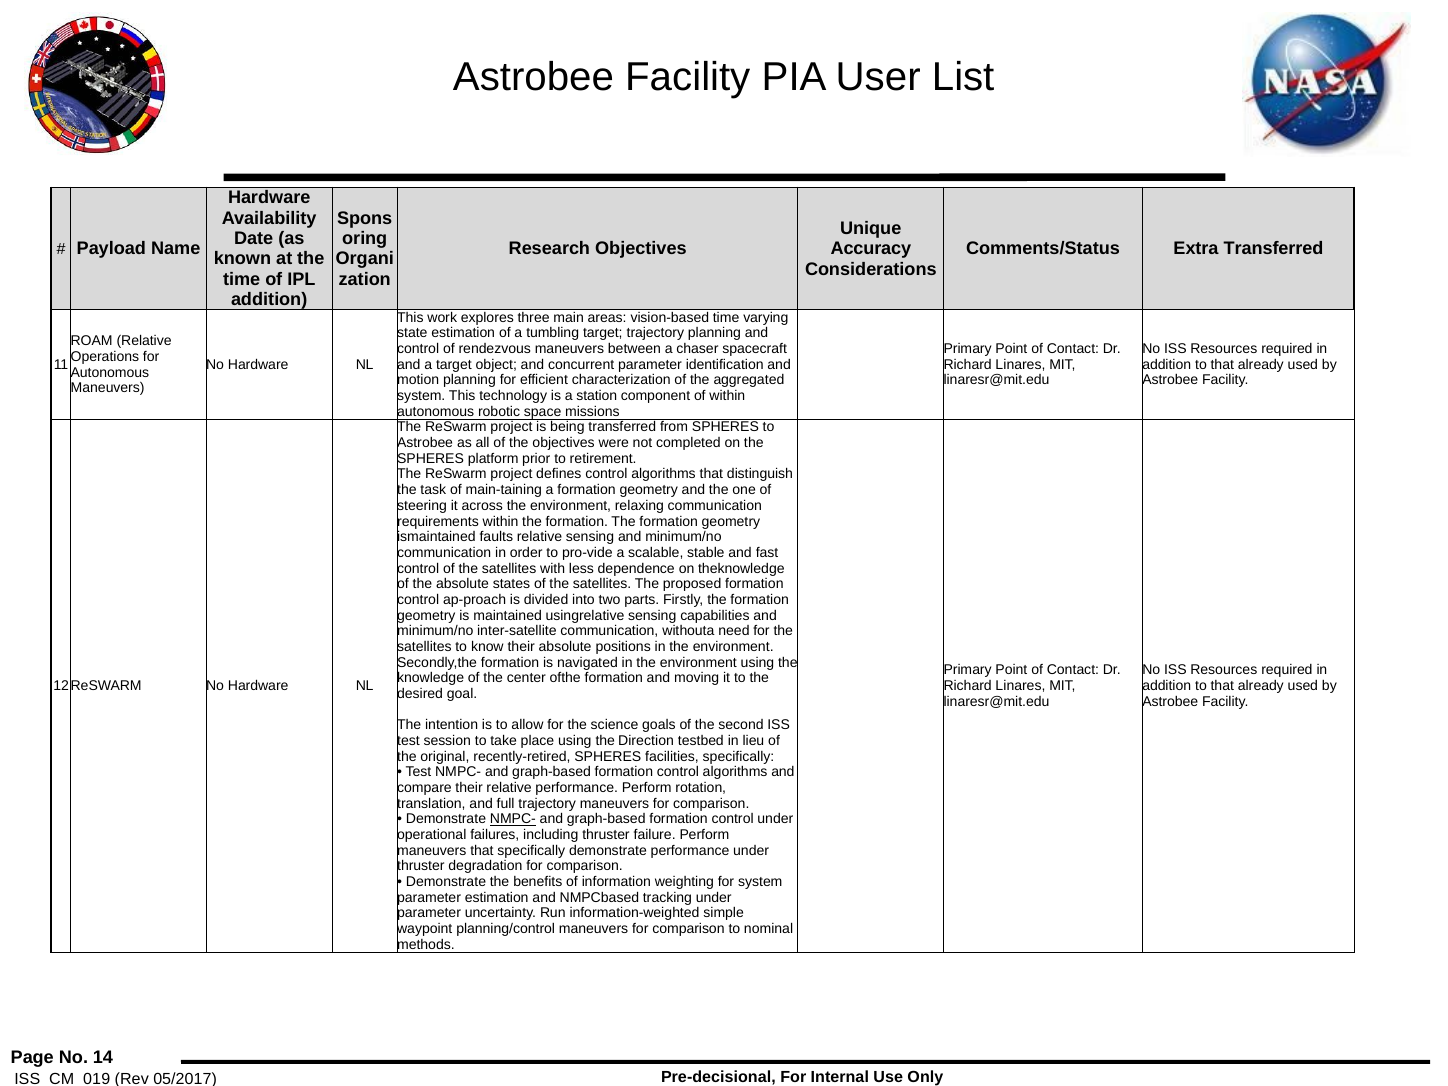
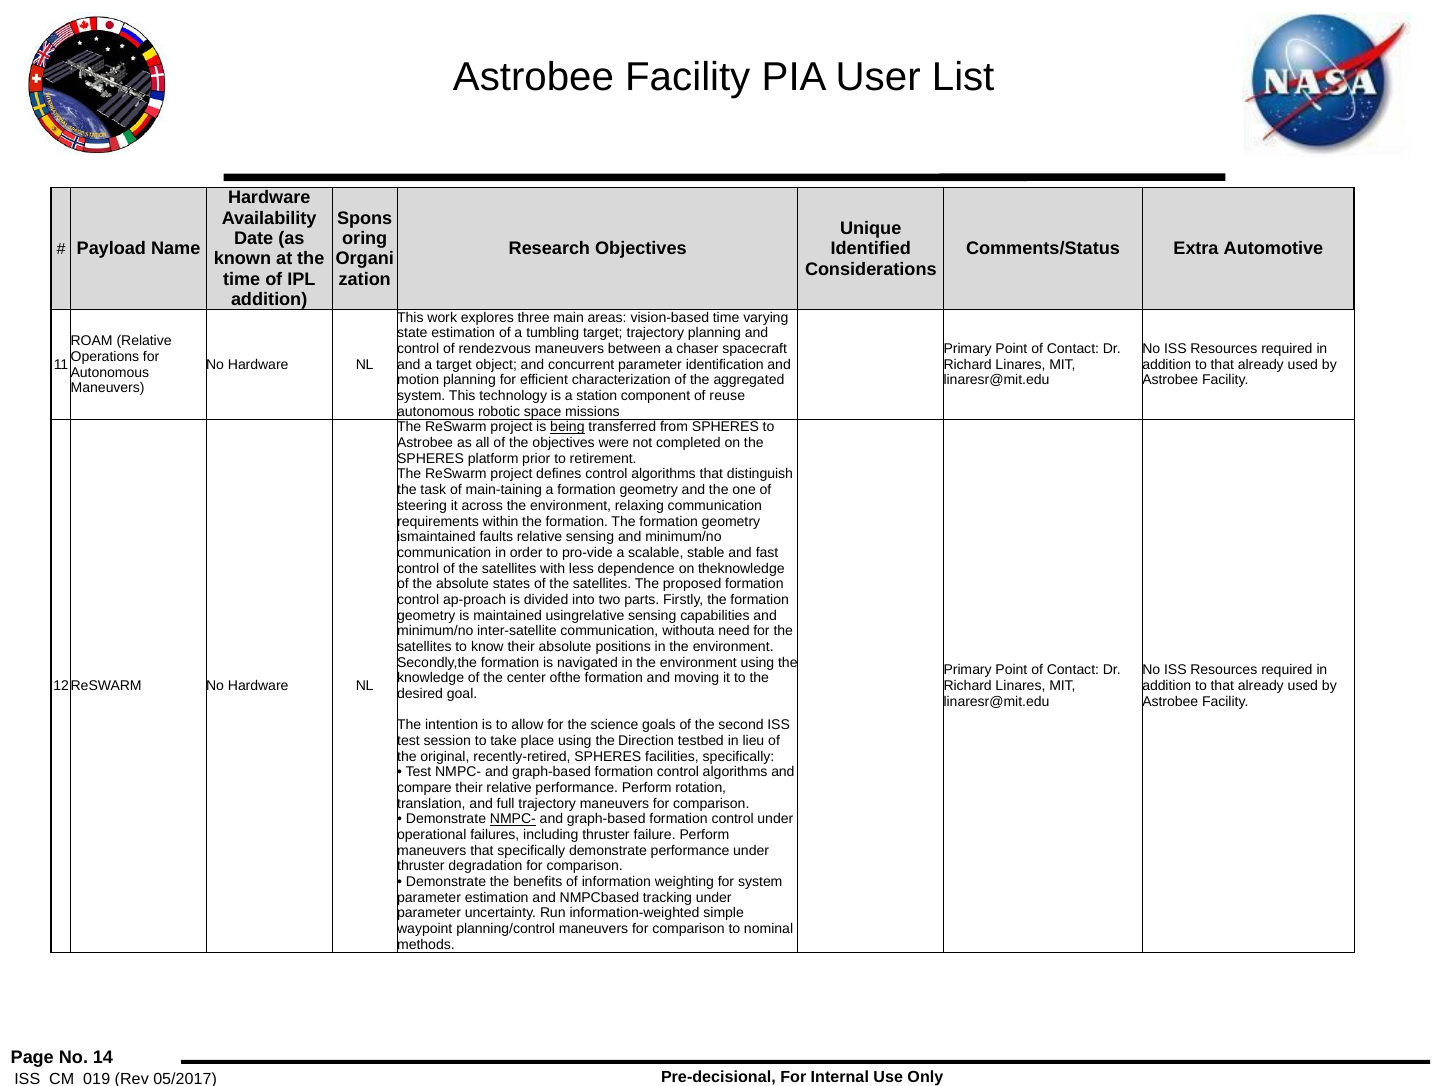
Accuracy: Accuracy -> Identified (871, 249)
Extra Transferred: Transferred -> Automotive (1273, 249)
of within: within -> reuse (727, 396)
being underline: none -> present (567, 427)
